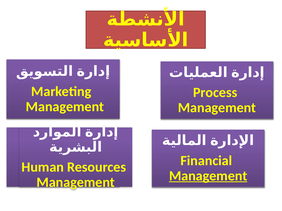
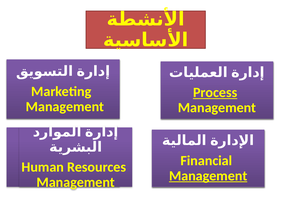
Process underline: none -> present (215, 93)
